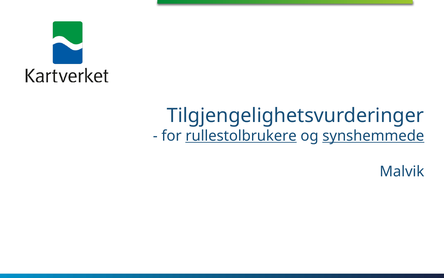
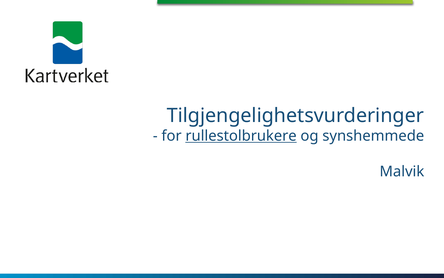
synshemmede underline: present -> none (373, 136)
